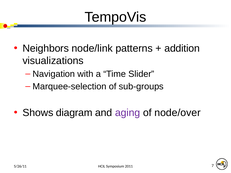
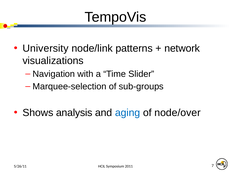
Neighbors: Neighbors -> University (46, 48)
addition: addition -> network (182, 48)
diagram: diagram -> analysis (74, 113)
aging colour: purple -> blue (128, 113)
